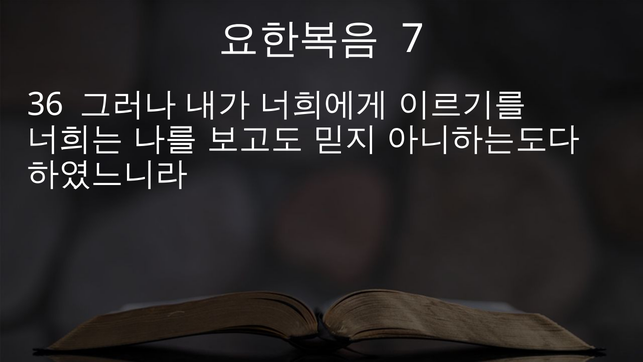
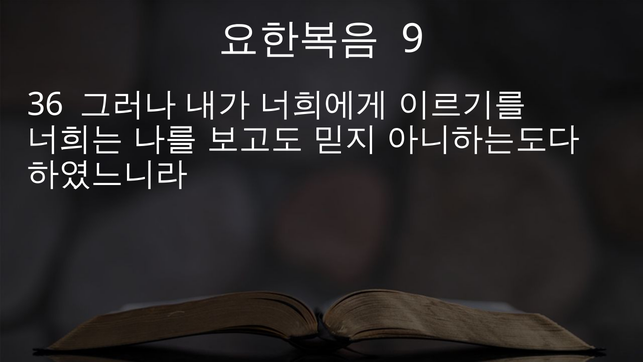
7: 7 -> 9 (413, 39)
